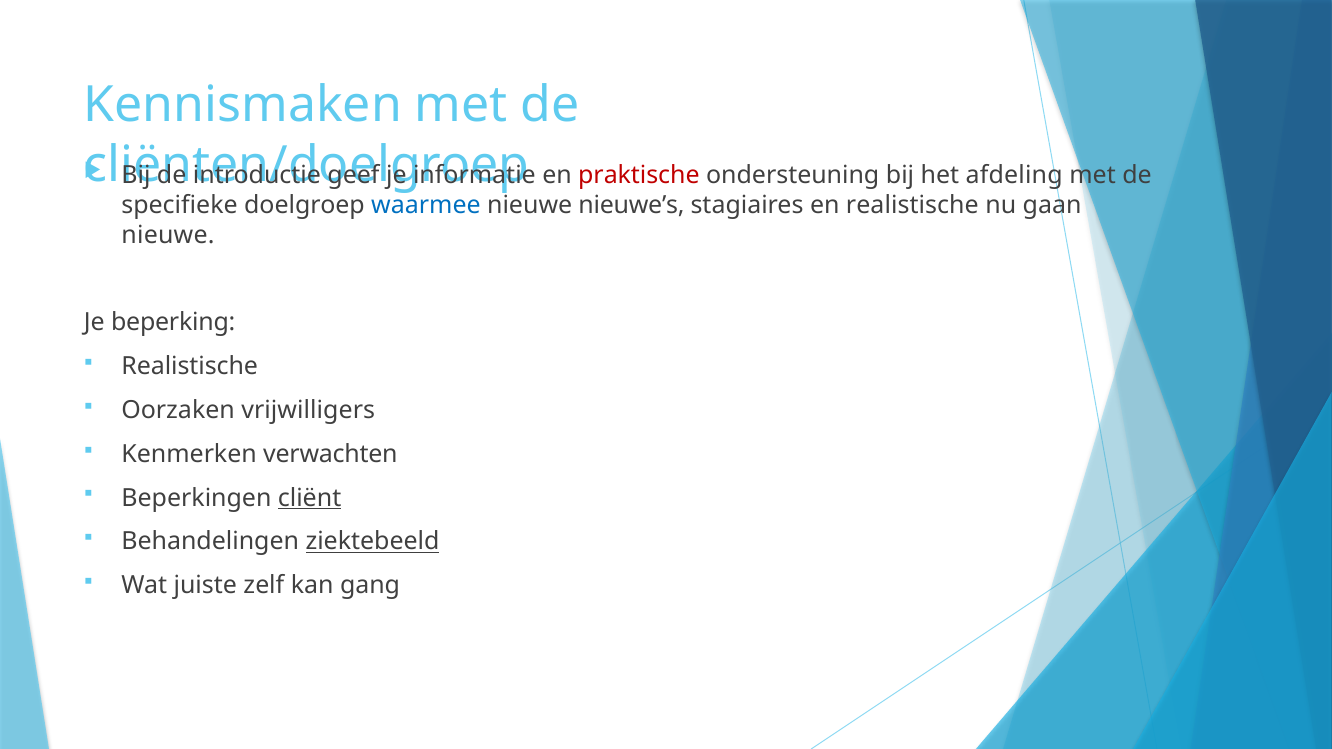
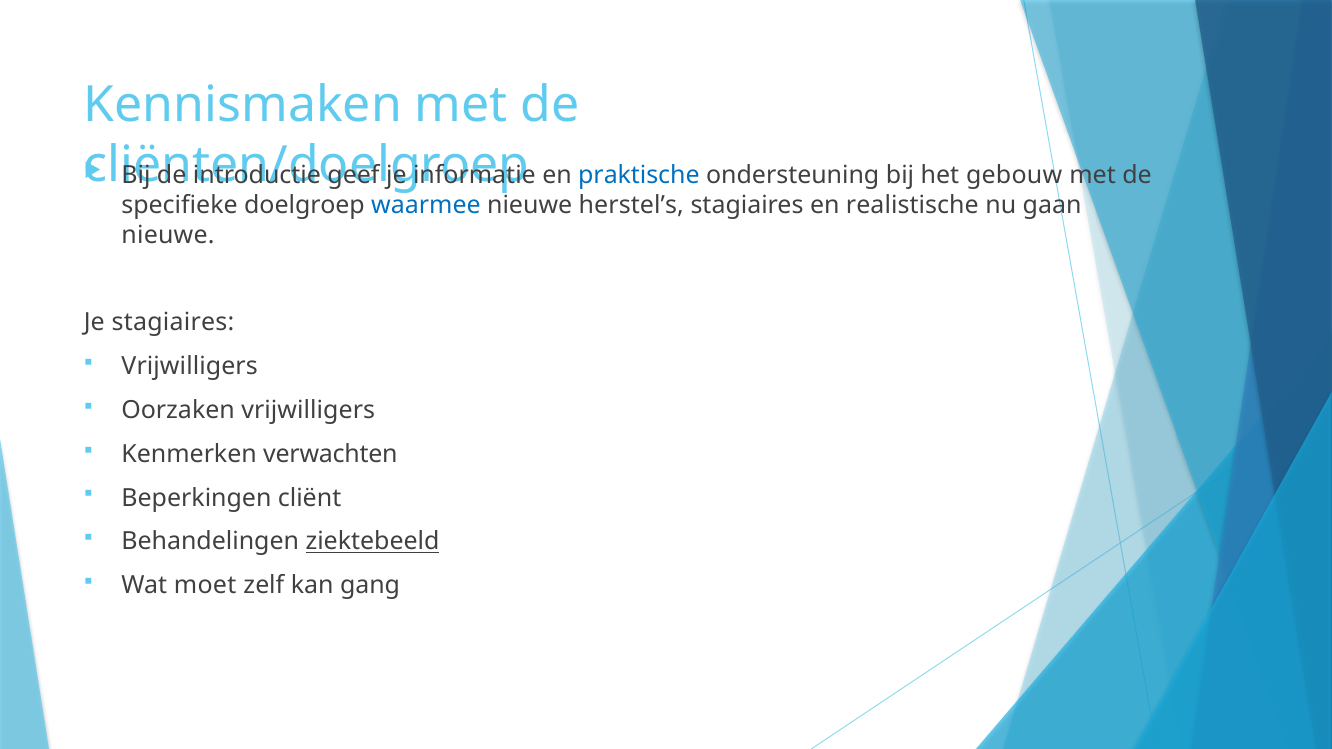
praktische colour: red -> blue (639, 175)
afdeling: afdeling -> gebouw (1014, 175)
nieuwe’s: nieuwe’s -> herstel’s (631, 205)
Je beperking: beperking -> stagiaires (173, 323)
Realistische: Realistische -> Vrijwilligers (190, 366)
cliënt underline: present -> none (310, 498)
juiste: juiste -> moet (205, 586)
